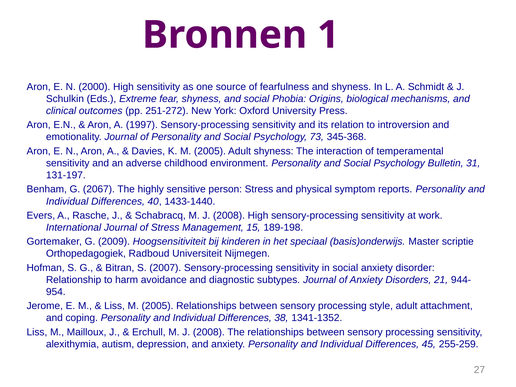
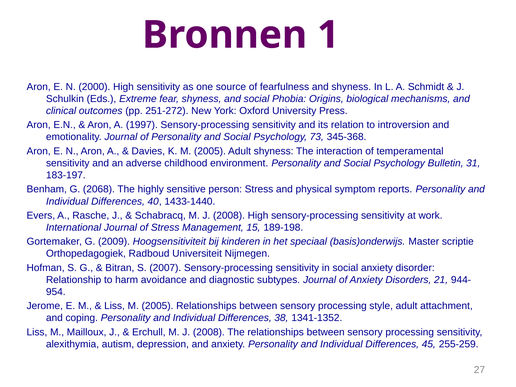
131-197: 131-197 -> 183-197 (66, 175)
2067: 2067 -> 2068 (99, 189)
